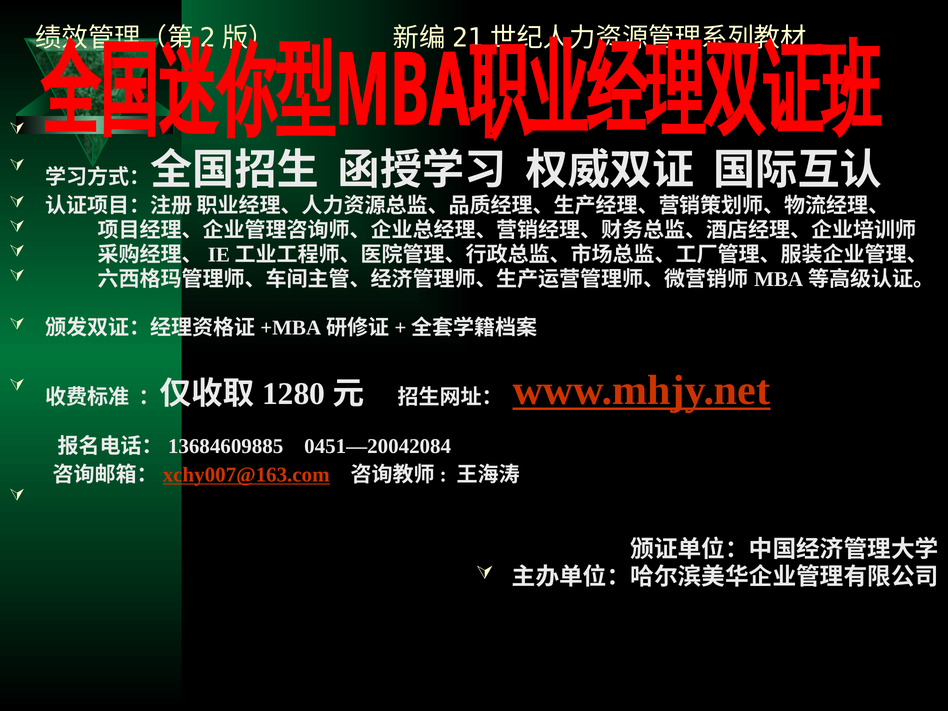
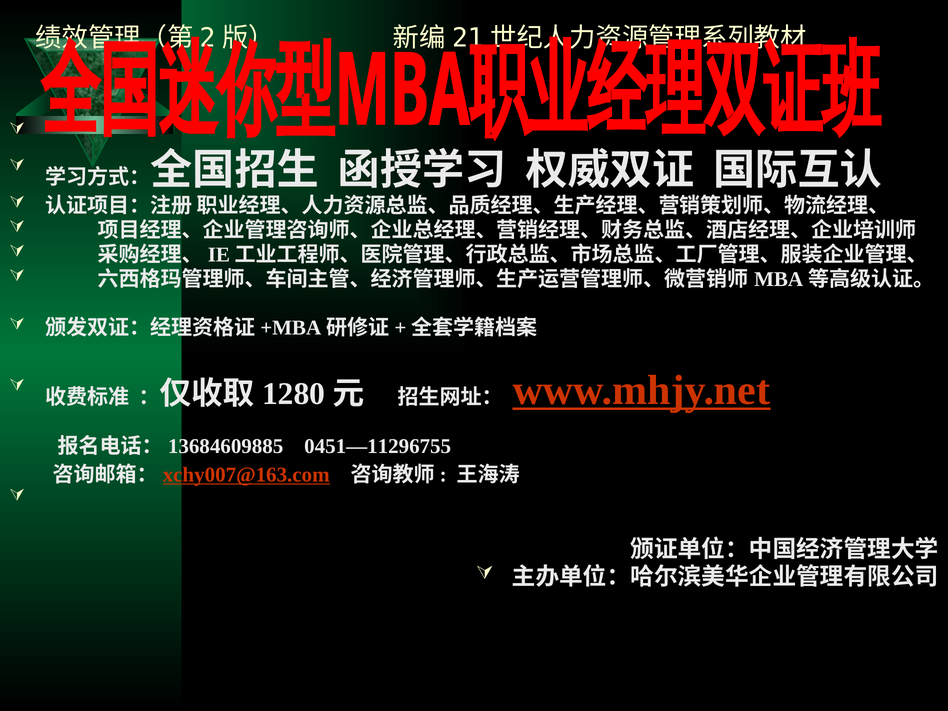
0451—20042084: 0451—20042084 -> 0451—11296755 (378, 446)
